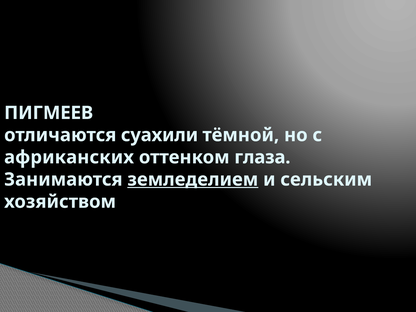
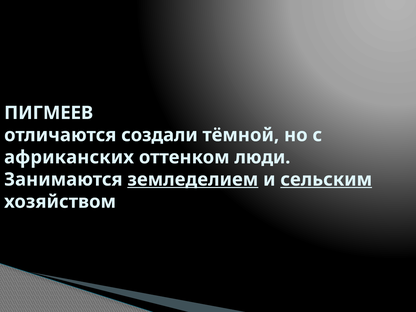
суахили: суахили -> создали (159, 135)
глаза: глаза -> люди (262, 157)
сельским underline: none -> present (326, 179)
